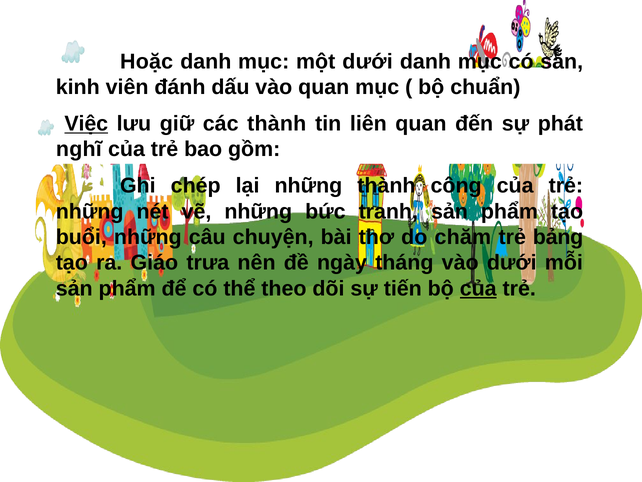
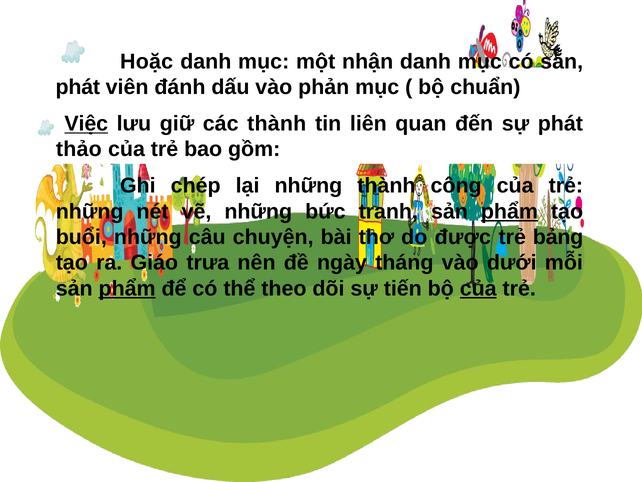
một dưới: dưới -> nhận (368, 62)
kinh: kinh -> phát (78, 87)
vào quan: quan -> phản (324, 87)
nghĩ: nghĩ -> thảo (79, 149)
phẩm underline: none -> present (509, 211)
chăm: chăm -> được (463, 237)
phẩm underline: none -> present (127, 288)
